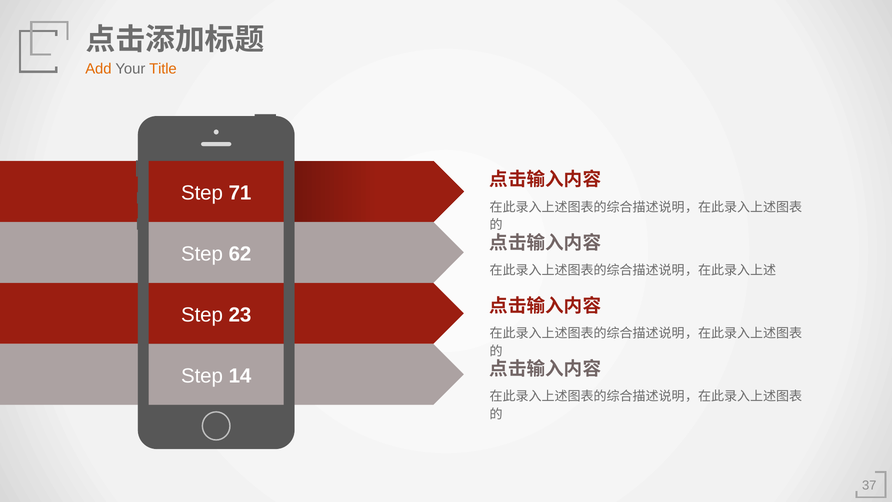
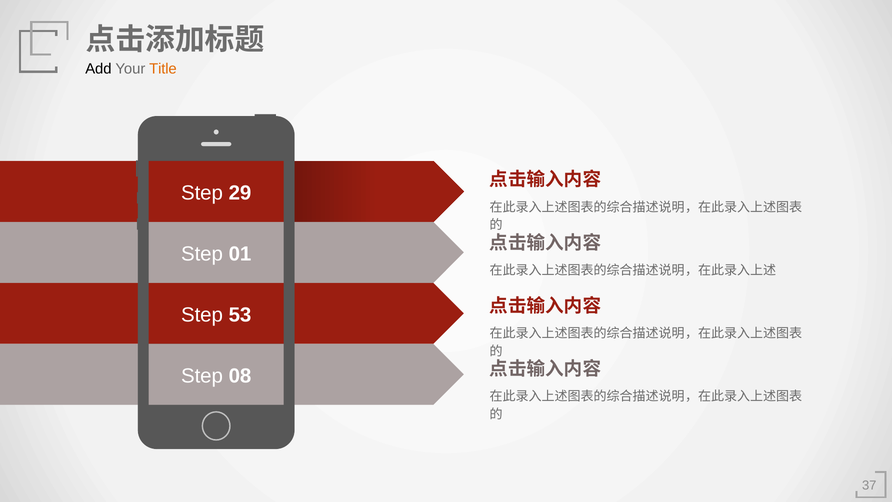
Add colour: orange -> black (98, 69)
71: 71 -> 29 (240, 193)
62: 62 -> 01 (240, 254)
23: 23 -> 53 (240, 315)
14: 14 -> 08 (240, 376)
